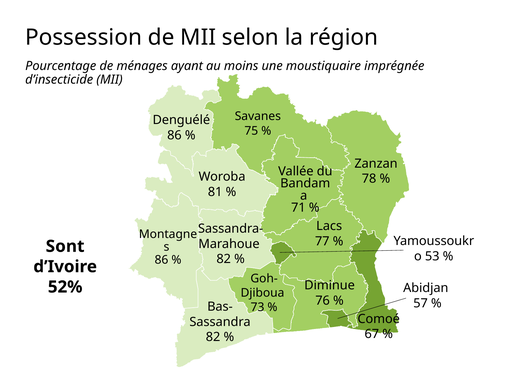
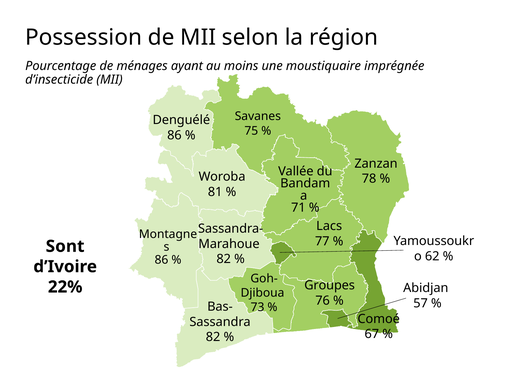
53: 53 -> 62 (432, 256)
Diminue: Diminue -> Groupes (330, 285)
52%: 52% -> 22% (65, 287)
